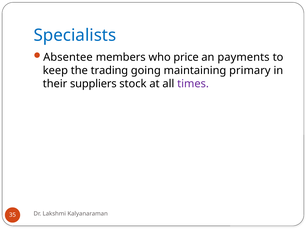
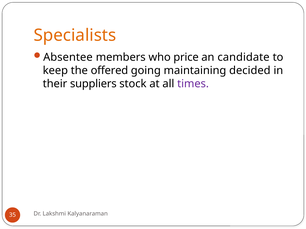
Specialists colour: blue -> orange (75, 35)
payments: payments -> candidate (243, 57)
trading: trading -> offered (109, 71)
primary: primary -> decided (250, 71)
